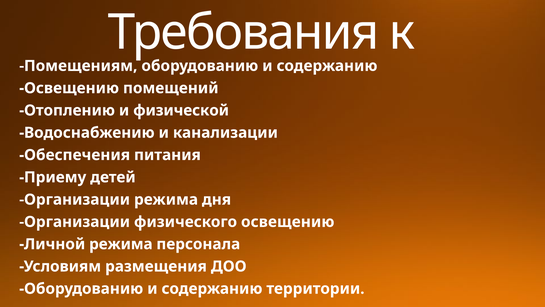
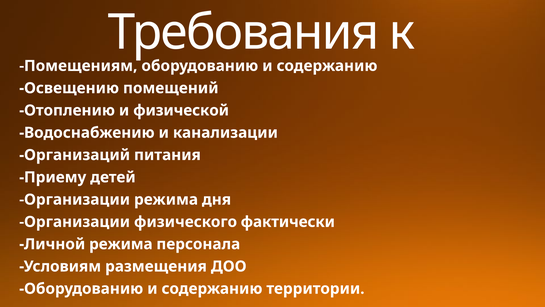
Обеспечения: Обеспечения -> Организаций (75, 155)
физического освещению: освещению -> фактически (288, 222)
